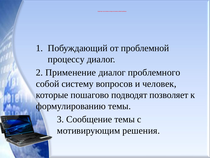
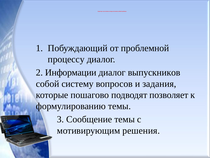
Применение: Применение -> Информации (71, 72)
проблемного: проблемного -> выпускников (154, 72)
человек: человек -> задания (159, 83)
